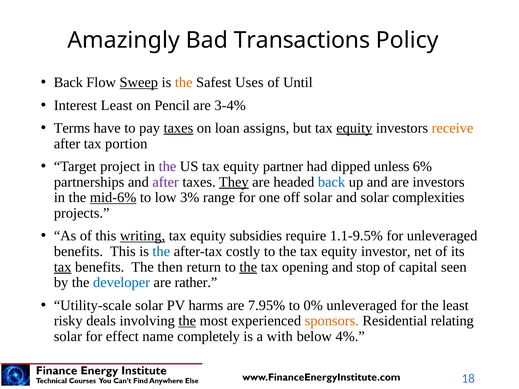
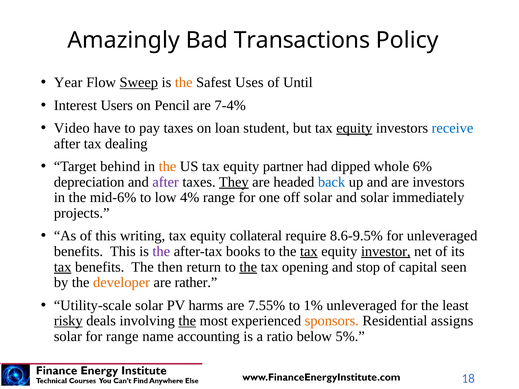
Back: Back -> Year (68, 83)
Interest Least: Least -> Users (117, 105)
3-4%: 3-4% -> 7-4% (230, 105)
Terms: Terms -> Video (72, 128)
taxes underline: present -> none (178, 128)
assigns: assigns -> student (266, 128)
receive colour: orange -> blue (452, 128)
portion: portion -> dealing (126, 144)
project: project -> behind (120, 166)
the colour: purple -> orange (167, 166)
unless: unless -> whole (392, 166)
partnerships: partnerships -> depreciation (89, 182)
mid-6% underline: present -> none (113, 198)
3%: 3% -> 4% (190, 198)
complexities: complexities -> immediately (428, 198)
writing underline: present -> none (143, 236)
subsidies: subsidies -> collateral (256, 236)
1.1-9.5%: 1.1-9.5% -> 8.6-9.5% (356, 236)
the colour: blue -> purple (161, 252)
costly: costly -> books (243, 252)
tax underline: none -> present (309, 252)
investor underline: none -> present (386, 252)
developer colour: blue -> orange (122, 283)
7.95%: 7.95% -> 7.55% (267, 305)
0%: 0% -> 1% (313, 305)
risky underline: none -> present (68, 321)
relating: relating -> assigns (452, 321)
for effect: effect -> range (122, 337)
completely: completely -> accounting (209, 337)
with: with -> ratio (280, 337)
4%: 4% -> 5% (350, 337)
